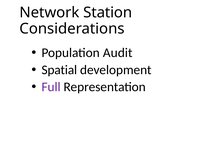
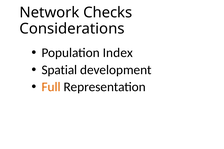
Station: Station -> Checks (108, 13)
Audit: Audit -> Index (118, 53)
Full colour: purple -> orange (51, 87)
